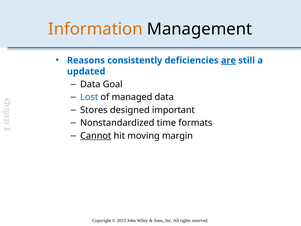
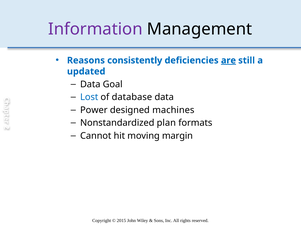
Information colour: orange -> purple (95, 29)
managed: managed -> database (132, 97)
Stores: Stores -> Power (94, 110)
important: important -> machines (173, 110)
time: time -> plan (166, 123)
Cannot underline: present -> none (96, 136)
